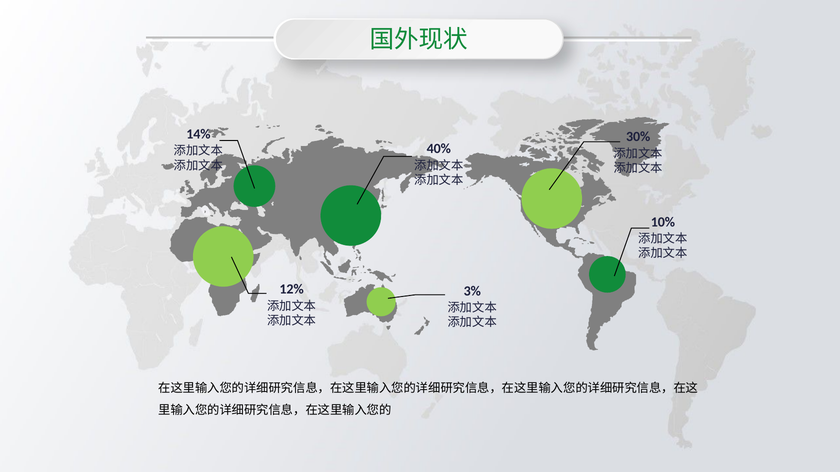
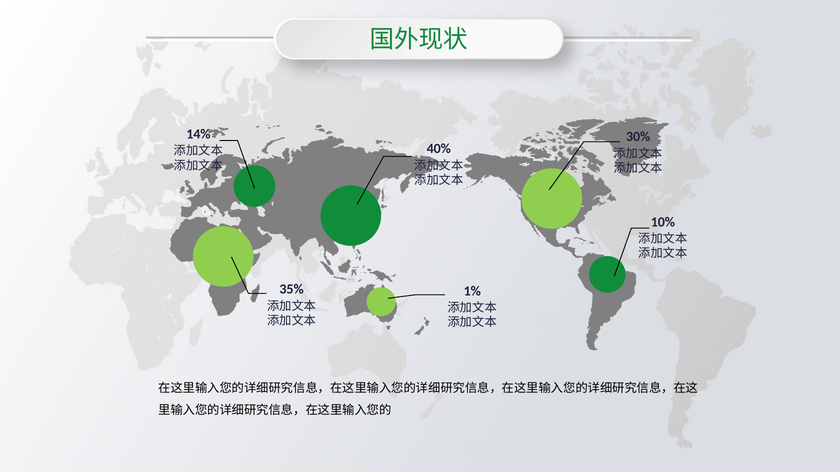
12%: 12% -> 35% (292, 290)
3%: 3% -> 1% (472, 291)
